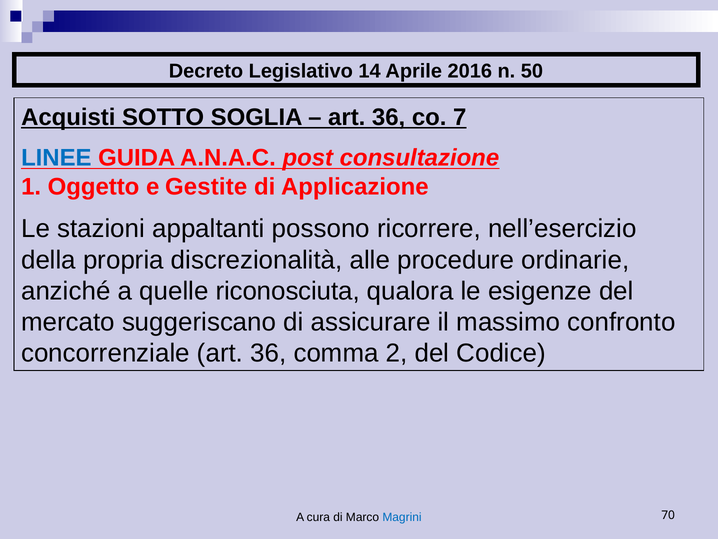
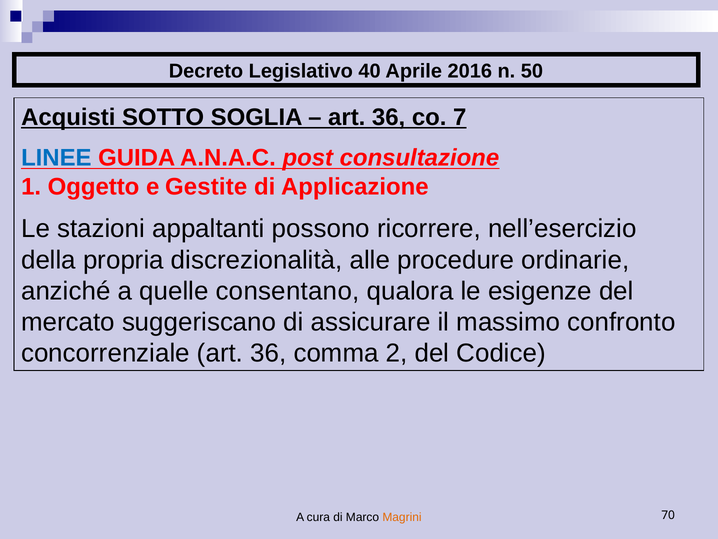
14: 14 -> 40 (369, 71)
riconosciuta: riconosciuta -> consentano (288, 291)
Magrini colour: blue -> orange (402, 517)
